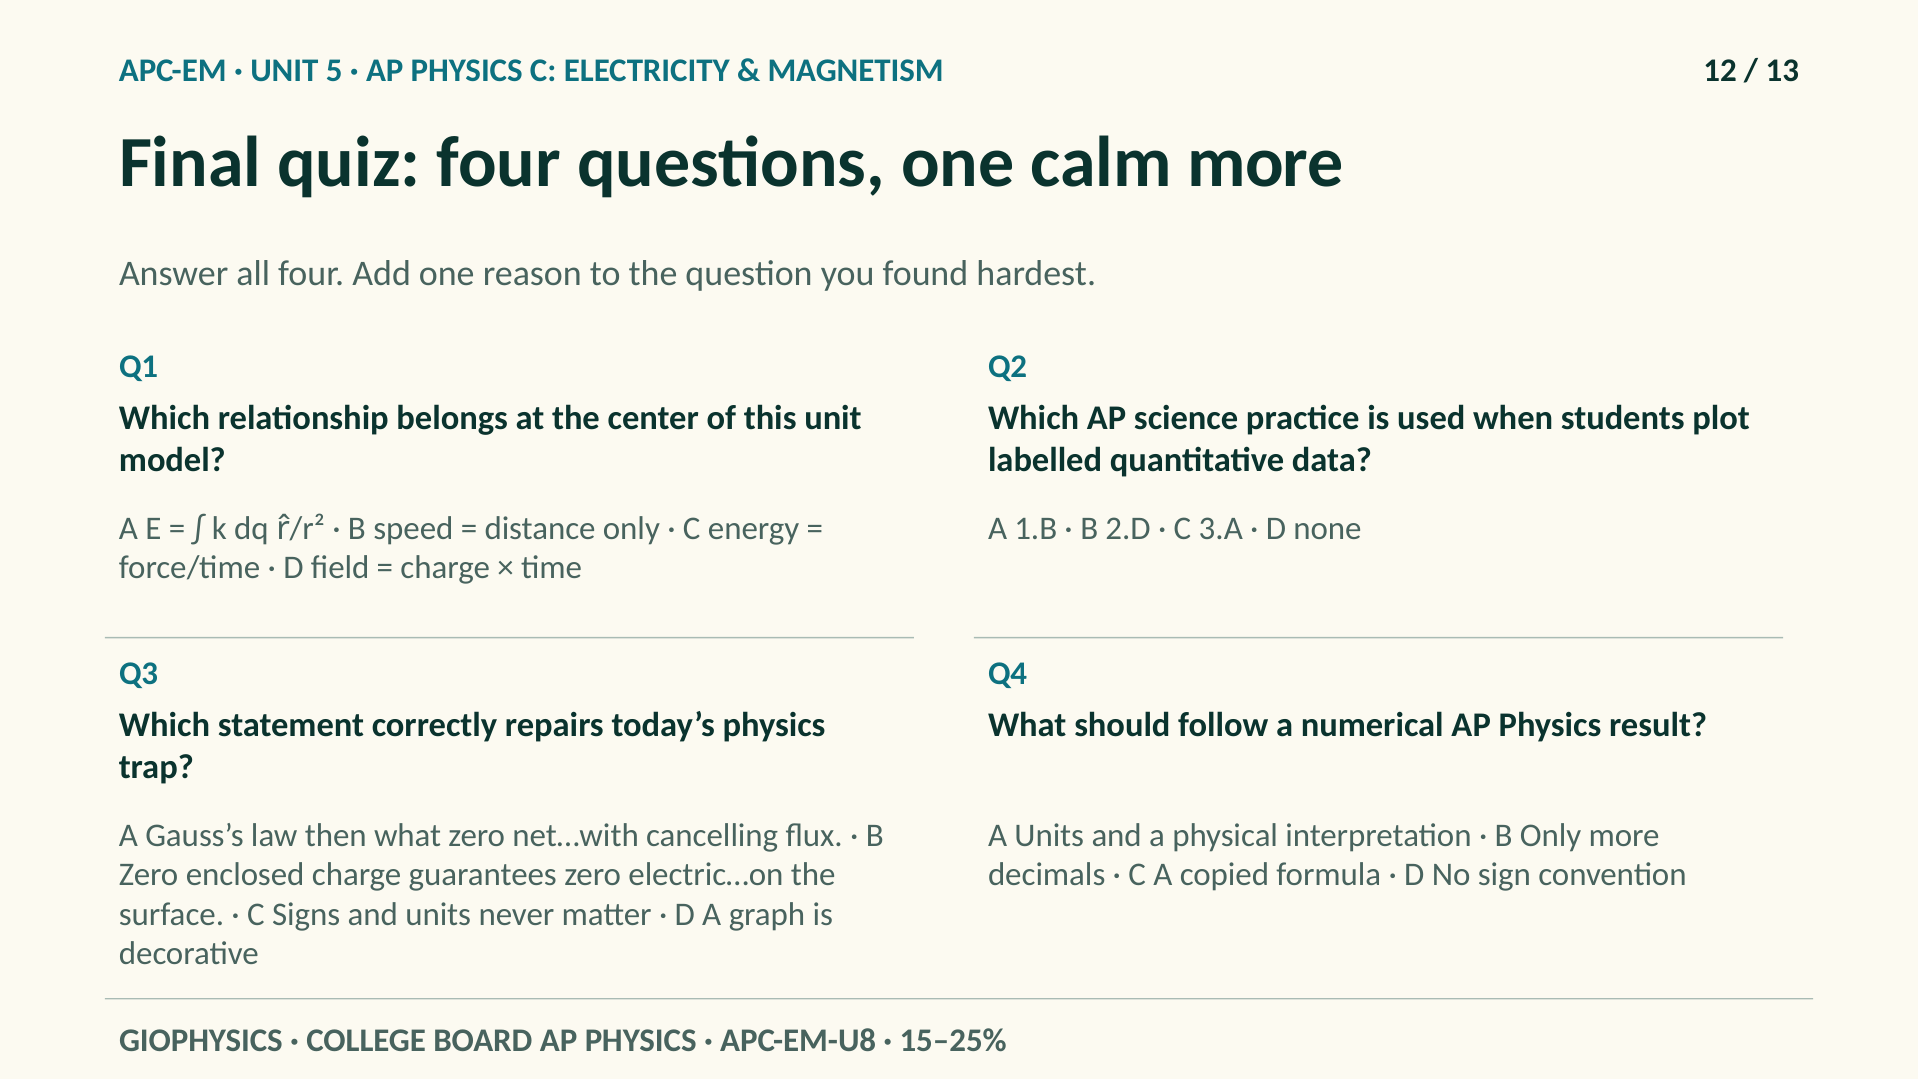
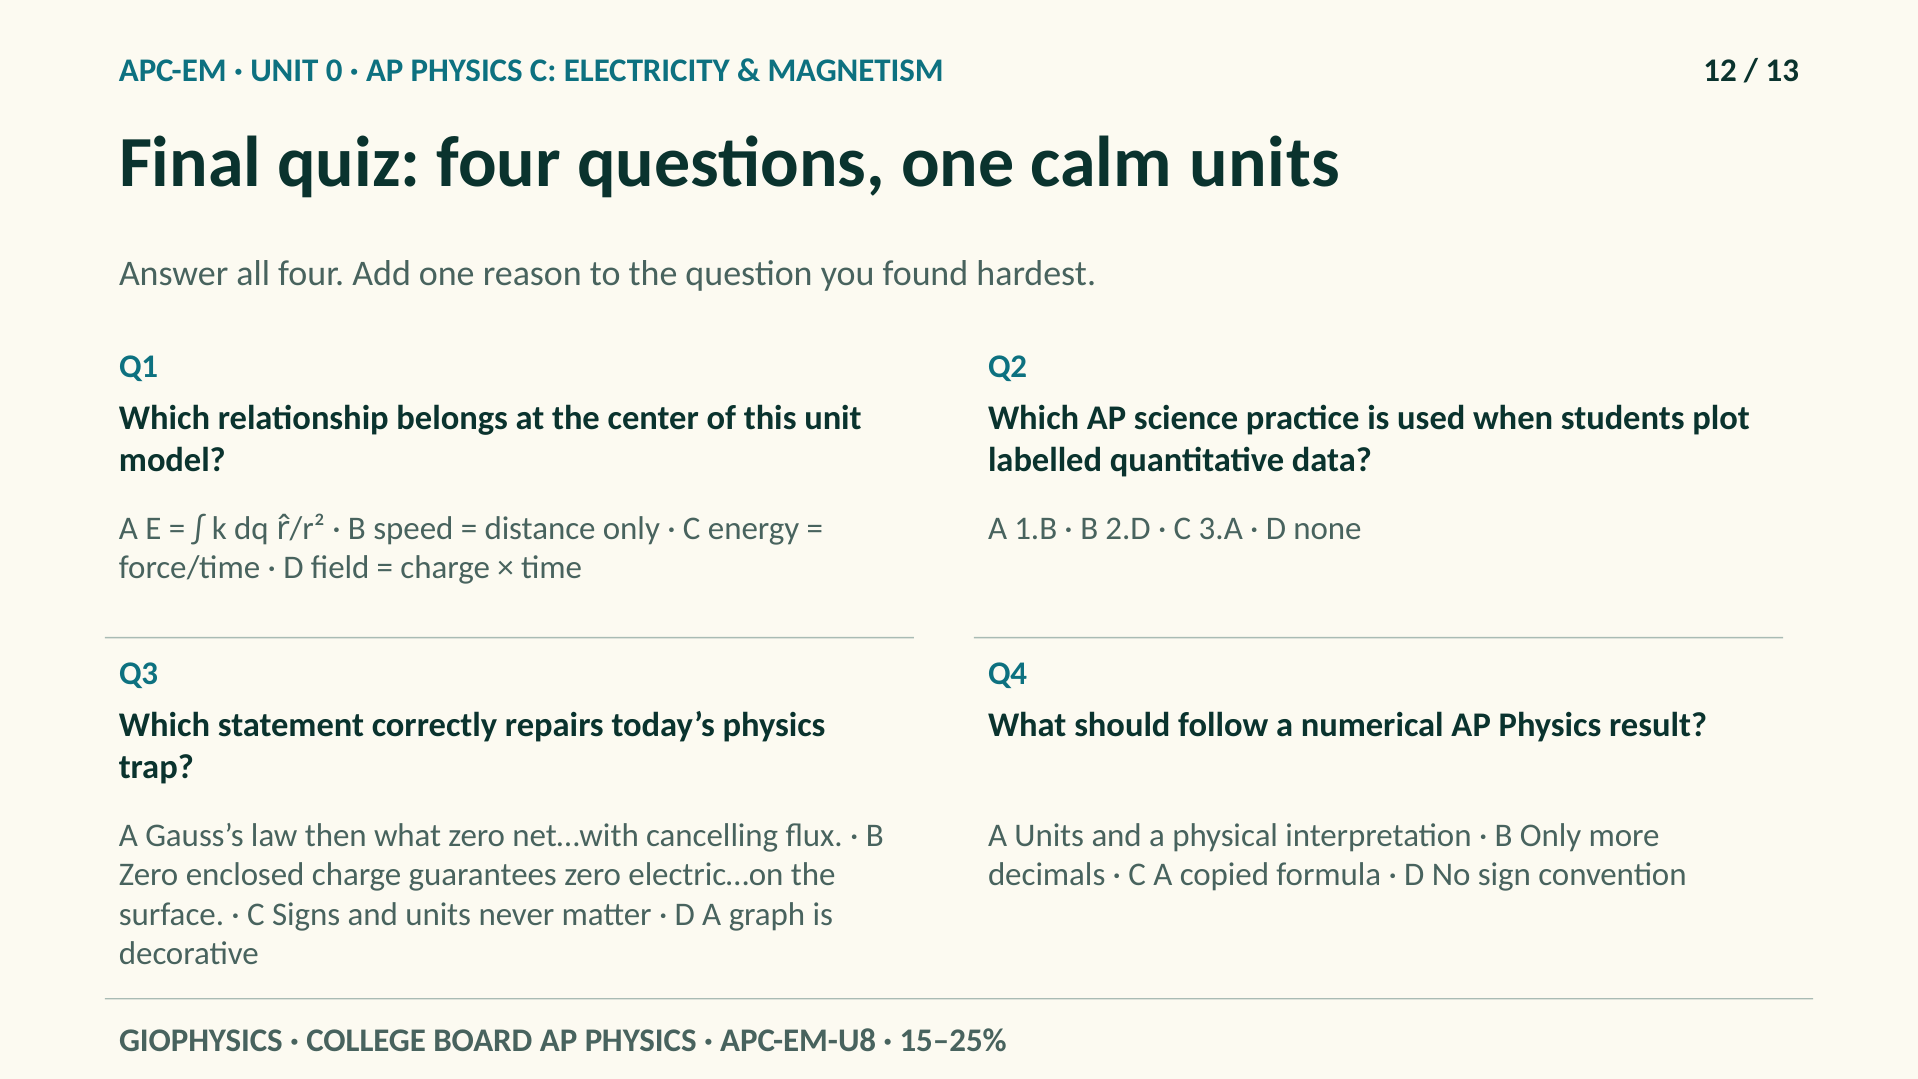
5: 5 -> 0 (334, 71)
calm more: more -> units (1265, 163)
